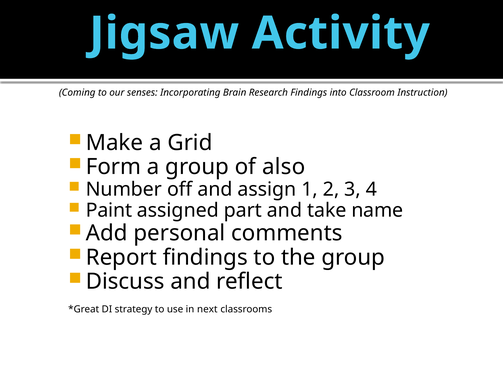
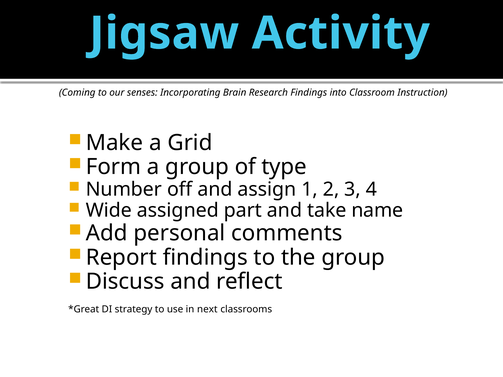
also: also -> type (284, 167)
Paint: Paint -> Wide (109, 211)
